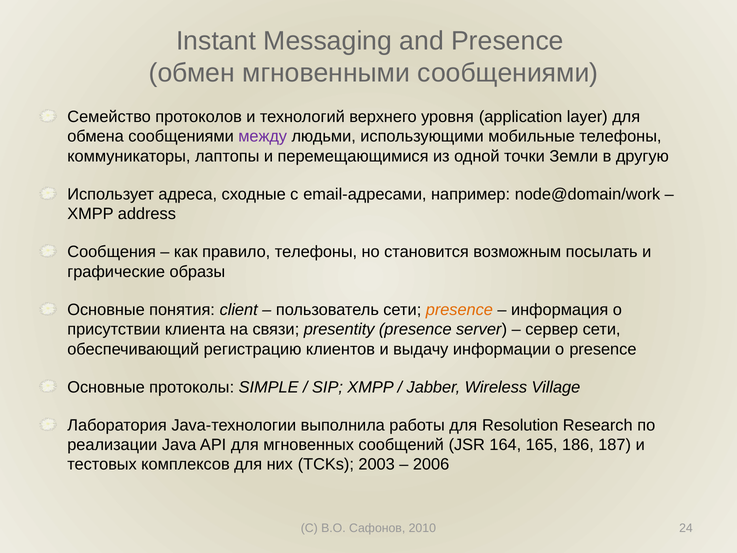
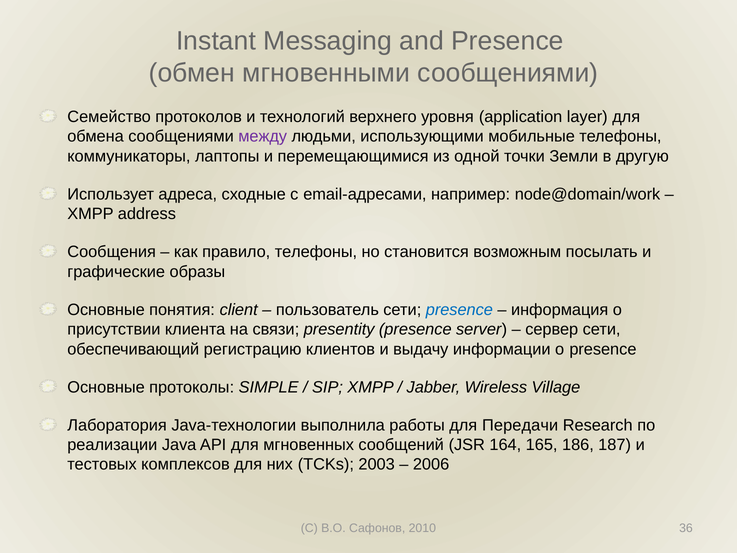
presence colour: orange -> blue (459, 310)
Resolution: Resolution -> Передачи (520, 425)
24: 24 -> 36 (686, 528)
